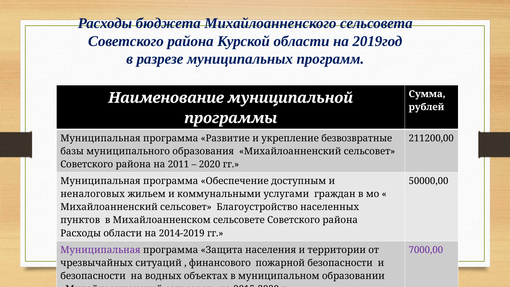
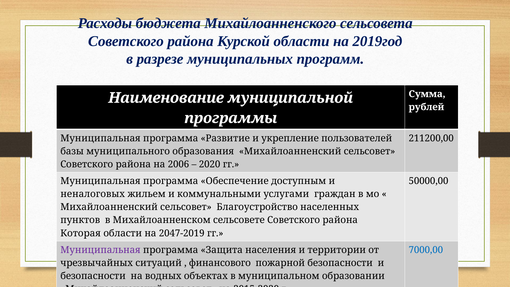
безвозвратные: безвозвратные -> пользователей (357, 138)
2011: 2011 -> 2006 (178, 164)
Расходы: Расходы -> Которая (81, 233)
2014-2019: 2014-2019 -> 2047-2019 (182, 233)
7000,00 colour: purple -> blue (426, 250)
